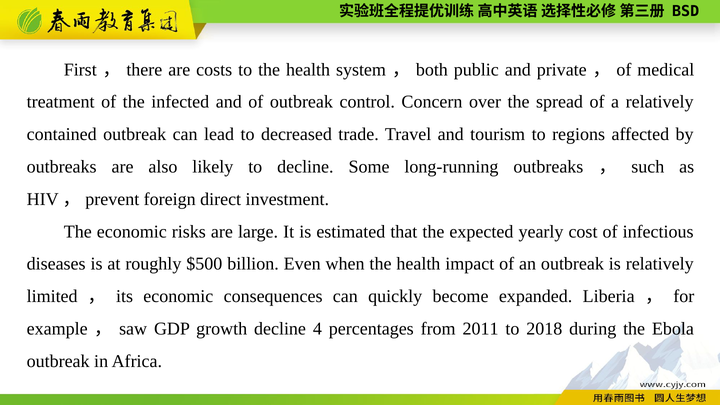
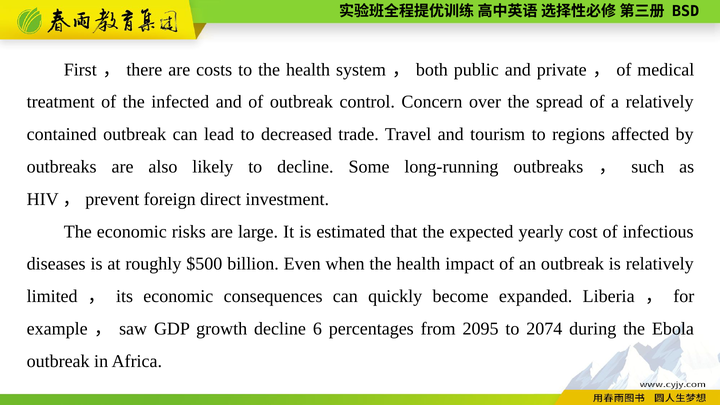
4: 4 -> 6 (317, 329)
2011: 2011 -> 2095 (481, 329)
2018: 2018 -> 2074 (544, 329)
